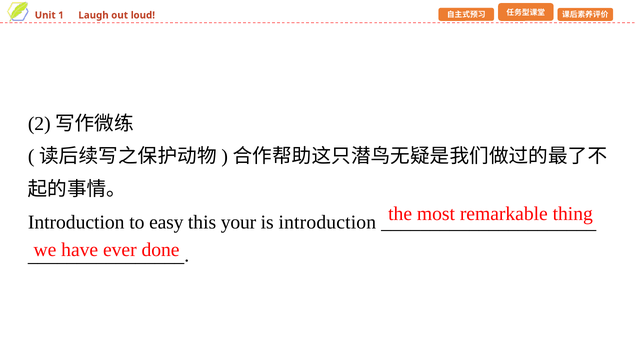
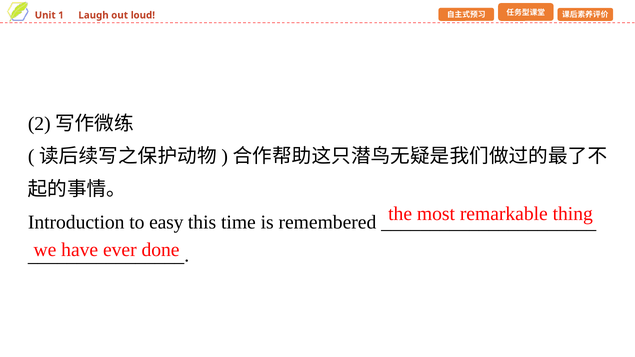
your: your -> time (238, 222)
is introduction: introduction -> remembered (327, 222)
